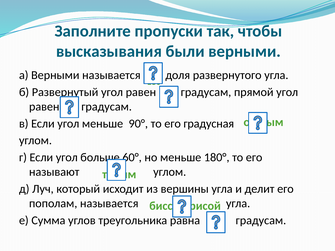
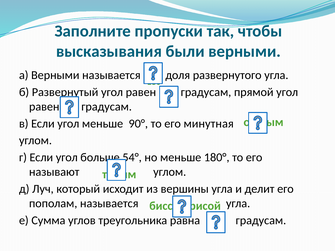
градусная: градусная -> минутная (209, 124)
60°: 60° -> 54° (132, 158)
